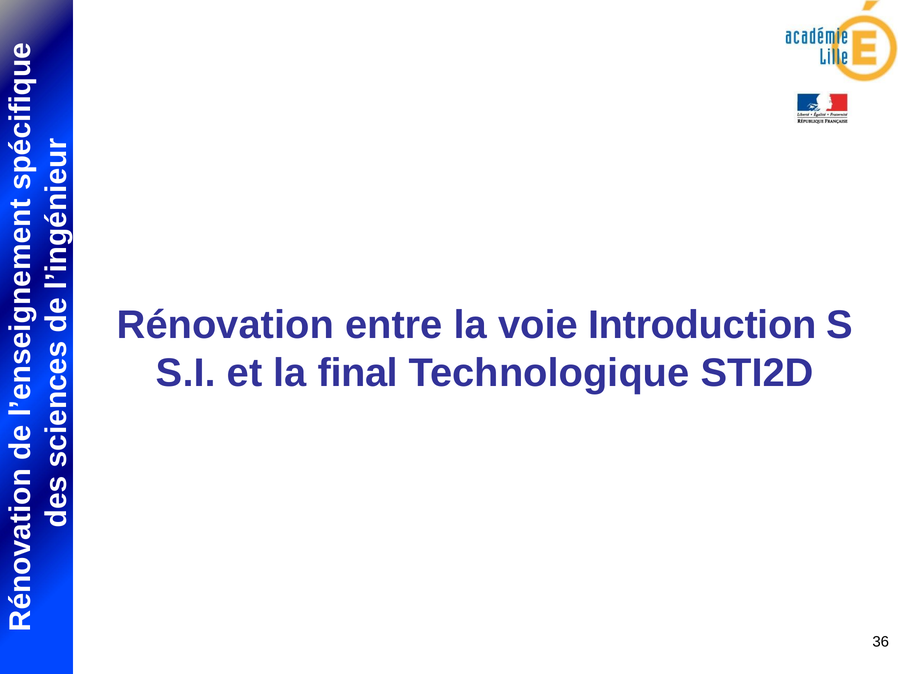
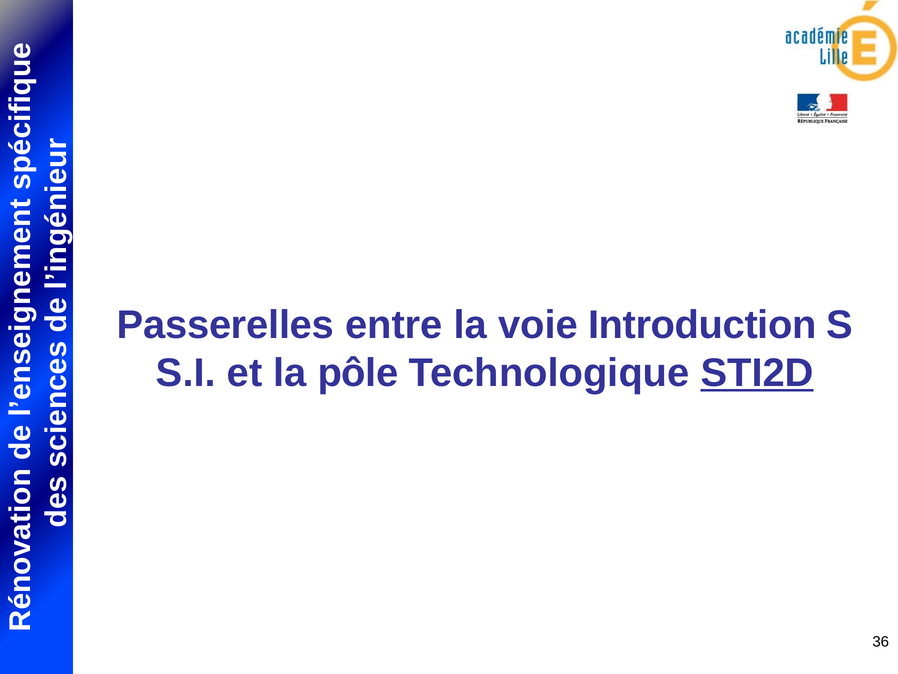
Rénovation: Rénovation -> Passerelles (225, 325)
final: final -> pôle (358, 373)
STI2D underline: none -> present (757, 373)
